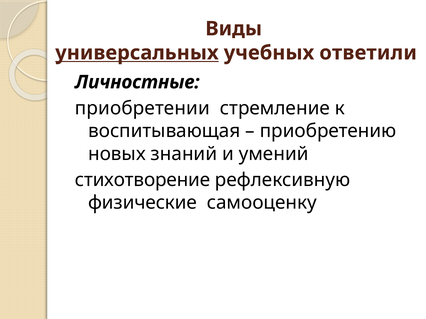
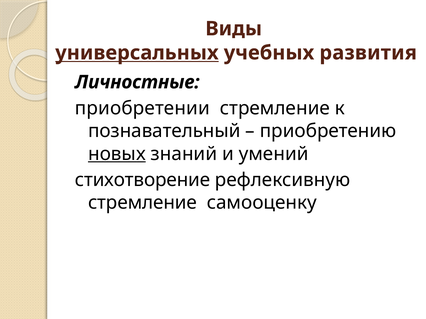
ответили: ответили -> развития (368, 53)
воспитывающая: воспитывающая -> познавательный (164, 131)
новых underline: none -> present (117, 154)
физические: физические -> стремление (143, 203)
